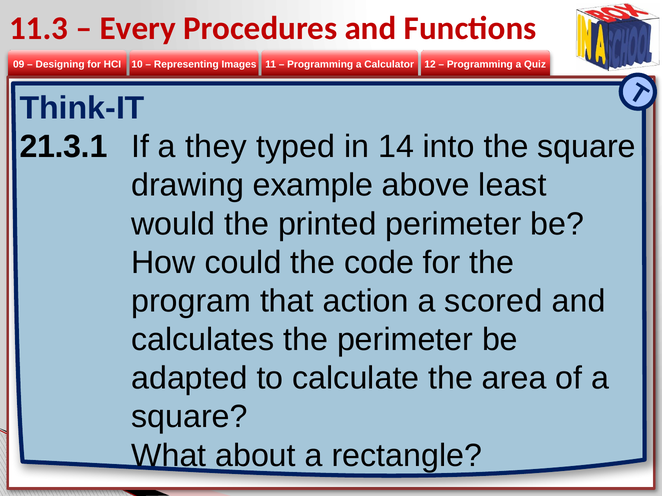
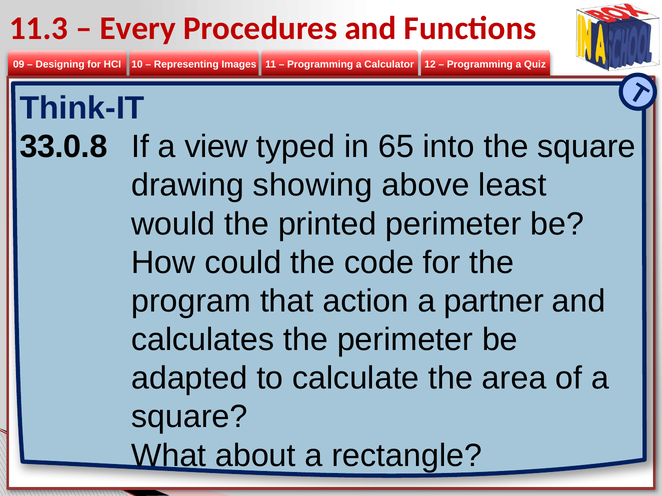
21.3.1: 21.3.1 -> 33.0.8 (64, 147)
they: they -> view (216, 147)
14: 14 -> 65 (396, 147)
example: example -> showing (313, 186)
scored: scored -> partner (494, 301)
